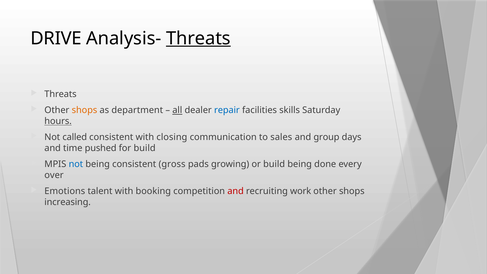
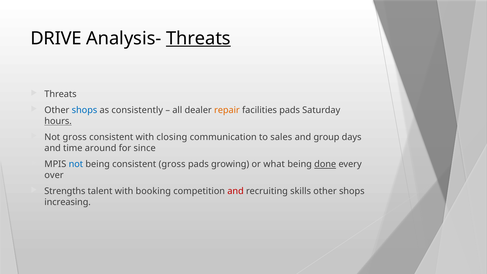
shops colour: orange -> blue (84, 110)
department: department -> consistently (137, 110)
all underline: present -> none (177, 110)
repair colour: blue -> orange (227, 110)
facilities skills: skills -> pads (290, 110)
Not called: called -> gross (75, 137)
pushed: pushed -> around (101, 148)
for build: build -> since (145, 148)
or build: build -> what (274, 164)
done underline: none -> present (325, 164)
Emotions: Emotions -> Strengths (65, 191)
work: work -> skills (301, 191)
